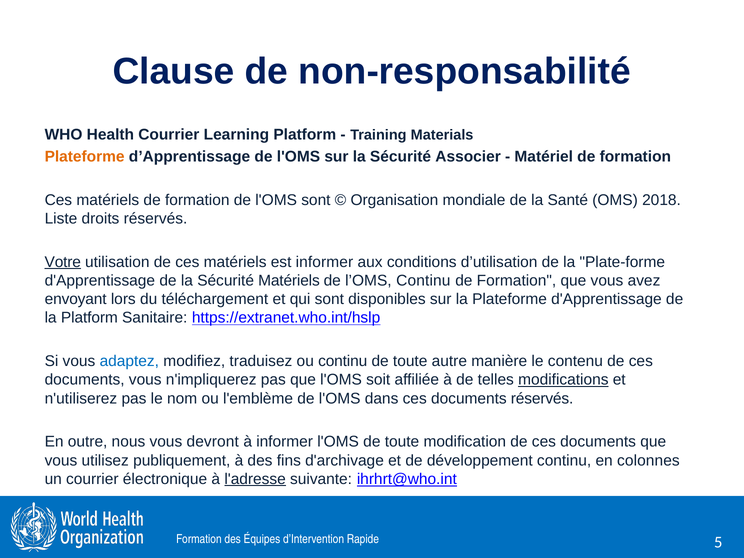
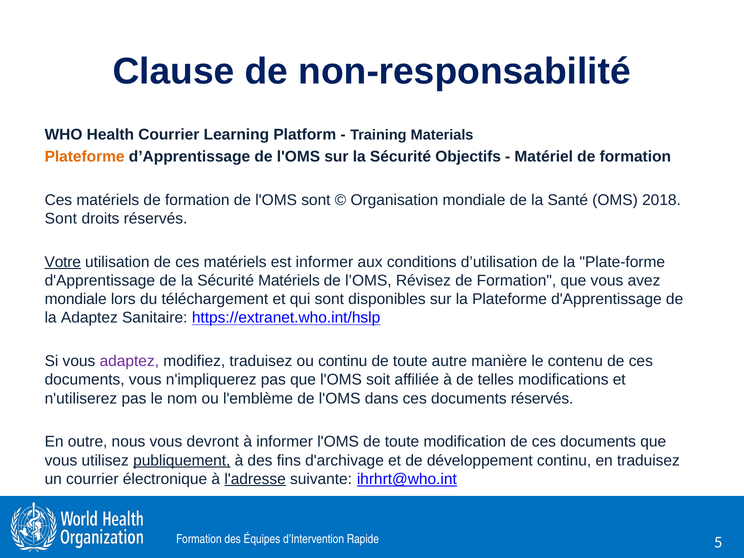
Associer: Associer -> Objectifs (468, 157)
Liste: Liste -> Sont (61, 219)
l’OMS Continu: Continu -> Révisez (423, 281)
envoyant: envoyant -> mondiale (76, 299)
la Platform: Platform -> Adaptez (89, 318)
adaptez colour: blue -> purple (129, 361)
modifications underline: present -> none (563, 380)
publiquement underline: none -> present (182, 460)
en colonnes: colonnes -> traduisez (648, 460)
